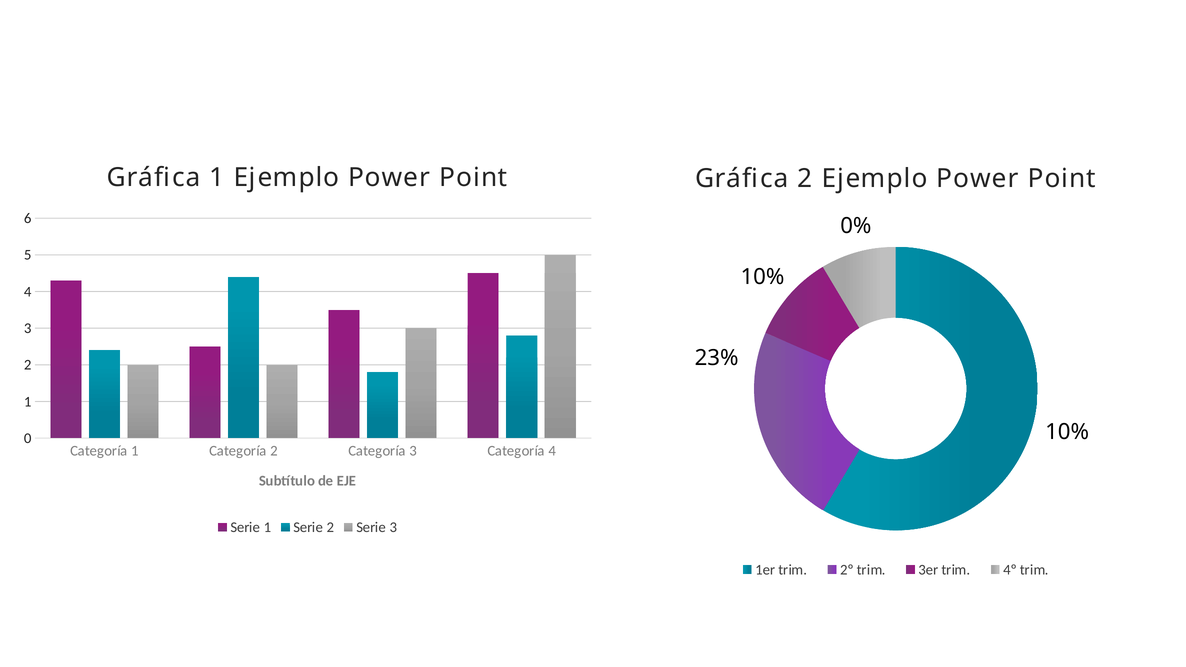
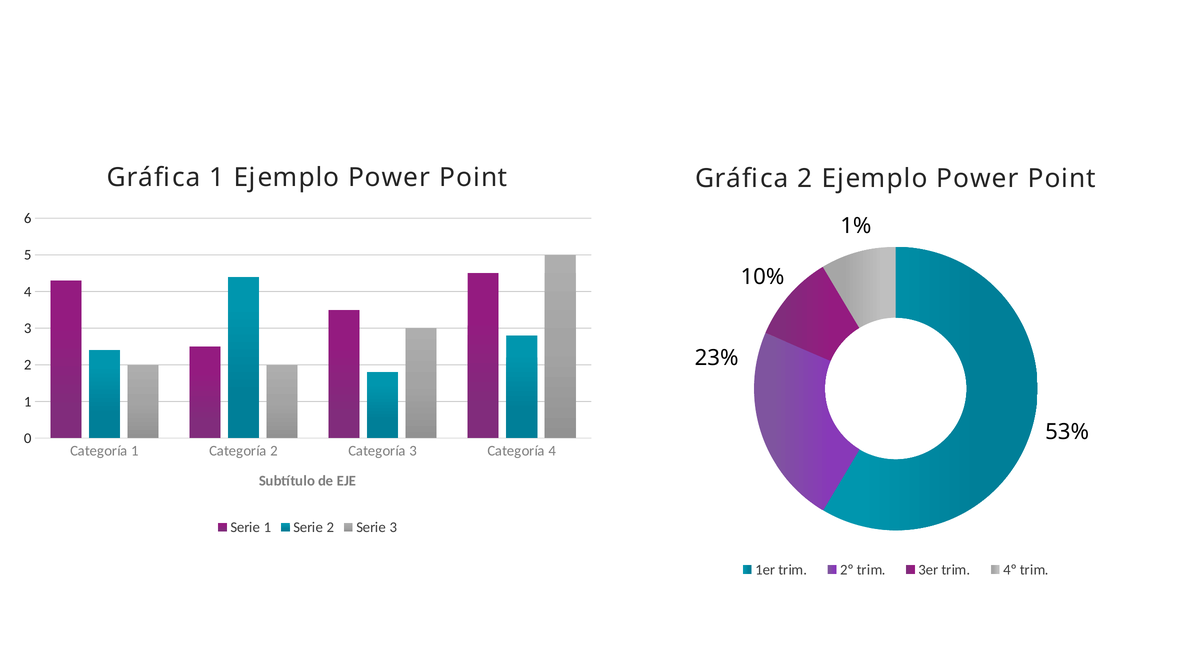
0%: 0% -> 1% (856, 226)
10%: 10% -> 53% (1067, 432)
